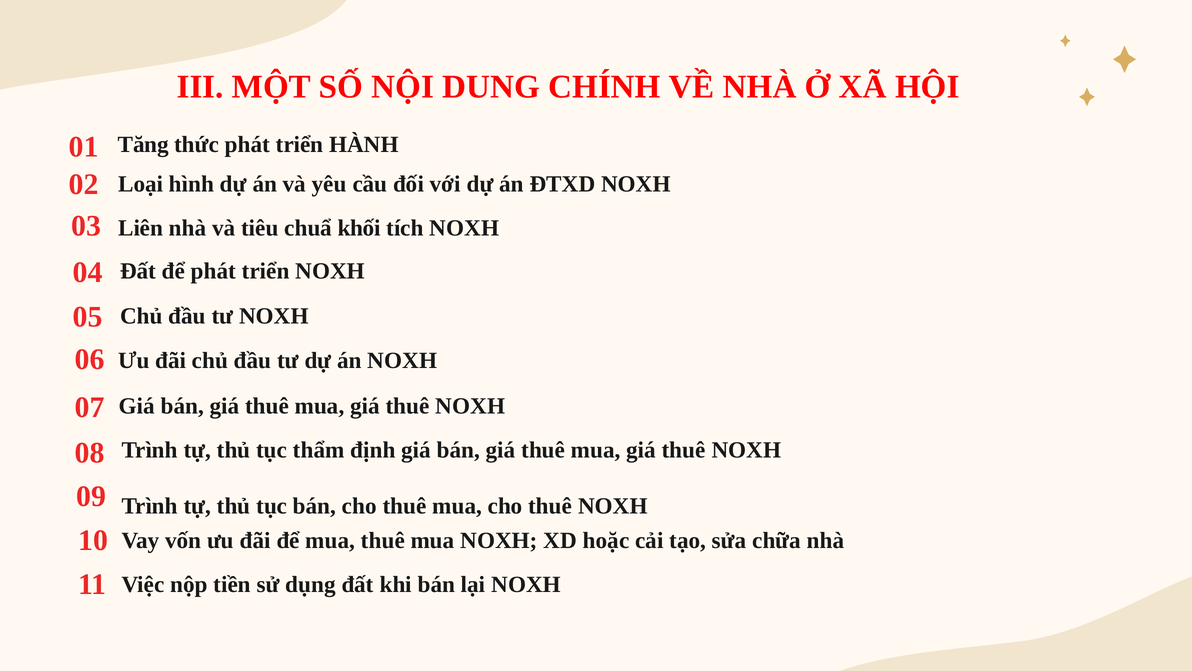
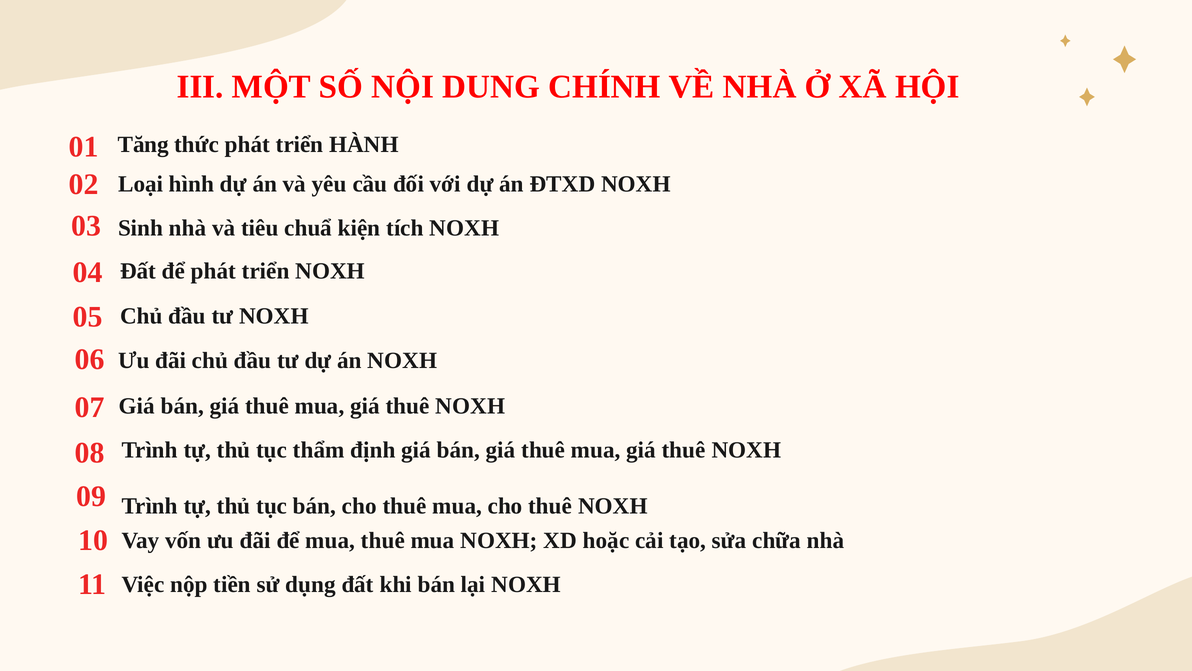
Liên: Liên -> Sinh (141, 228)
khối: khối -> kiện (359, 228)
